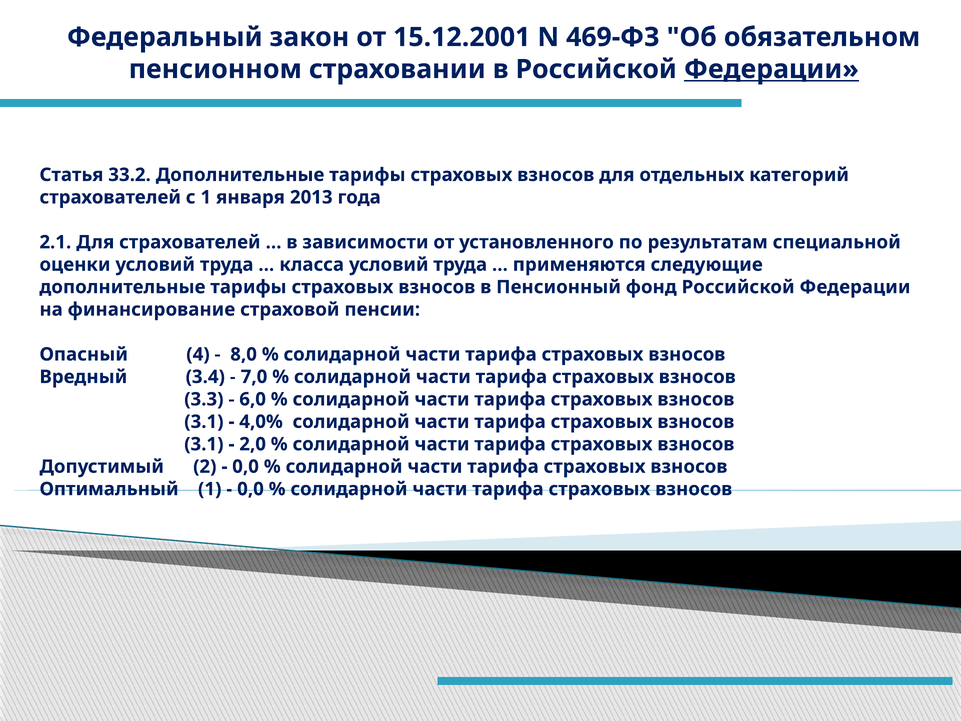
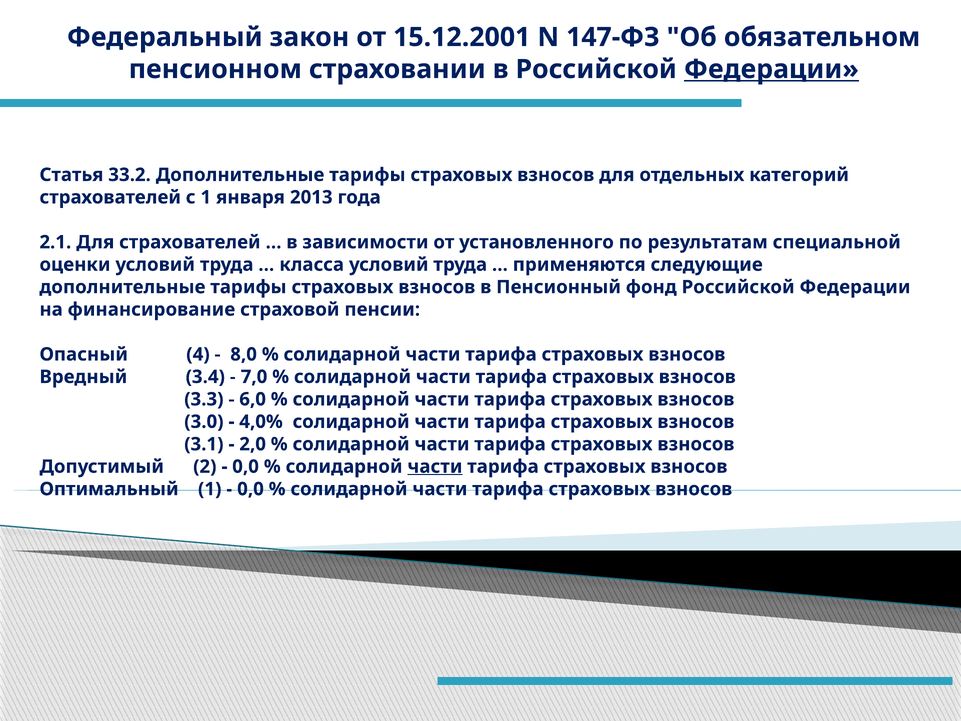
469-ФЗ: 469-ФЗ -> 147-ФЗ (613, 37)
3.1: 3.1 -> 3.0 (204, 422)
части underline: none -> present (435, 466)
